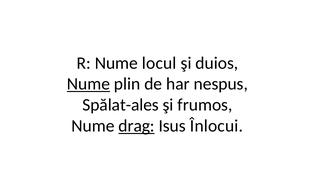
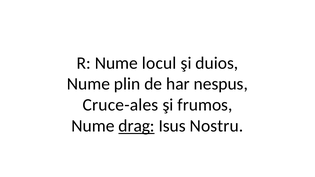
Nume underline: present -> none (88, 84)
Spălat-ales: Spălat-ales -> Cruce-ales (120, 105)
Înlocui: Înlocui -> Nostru (217, 126)
